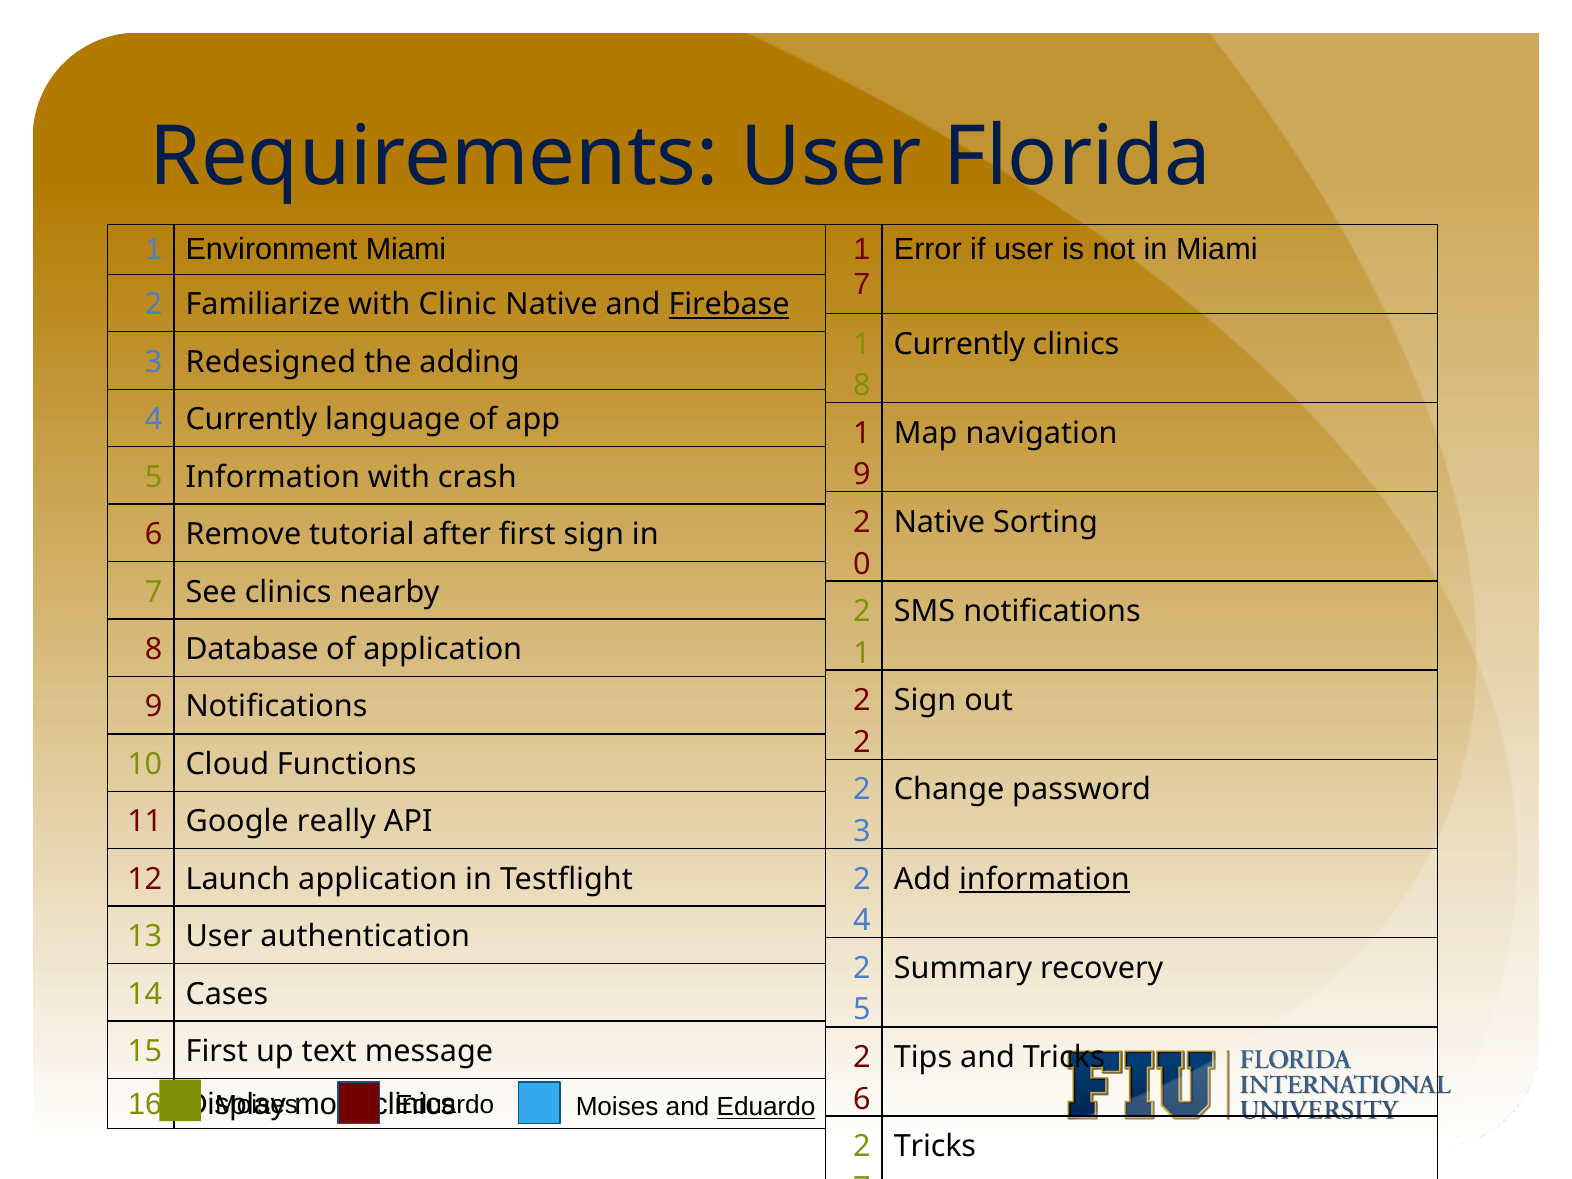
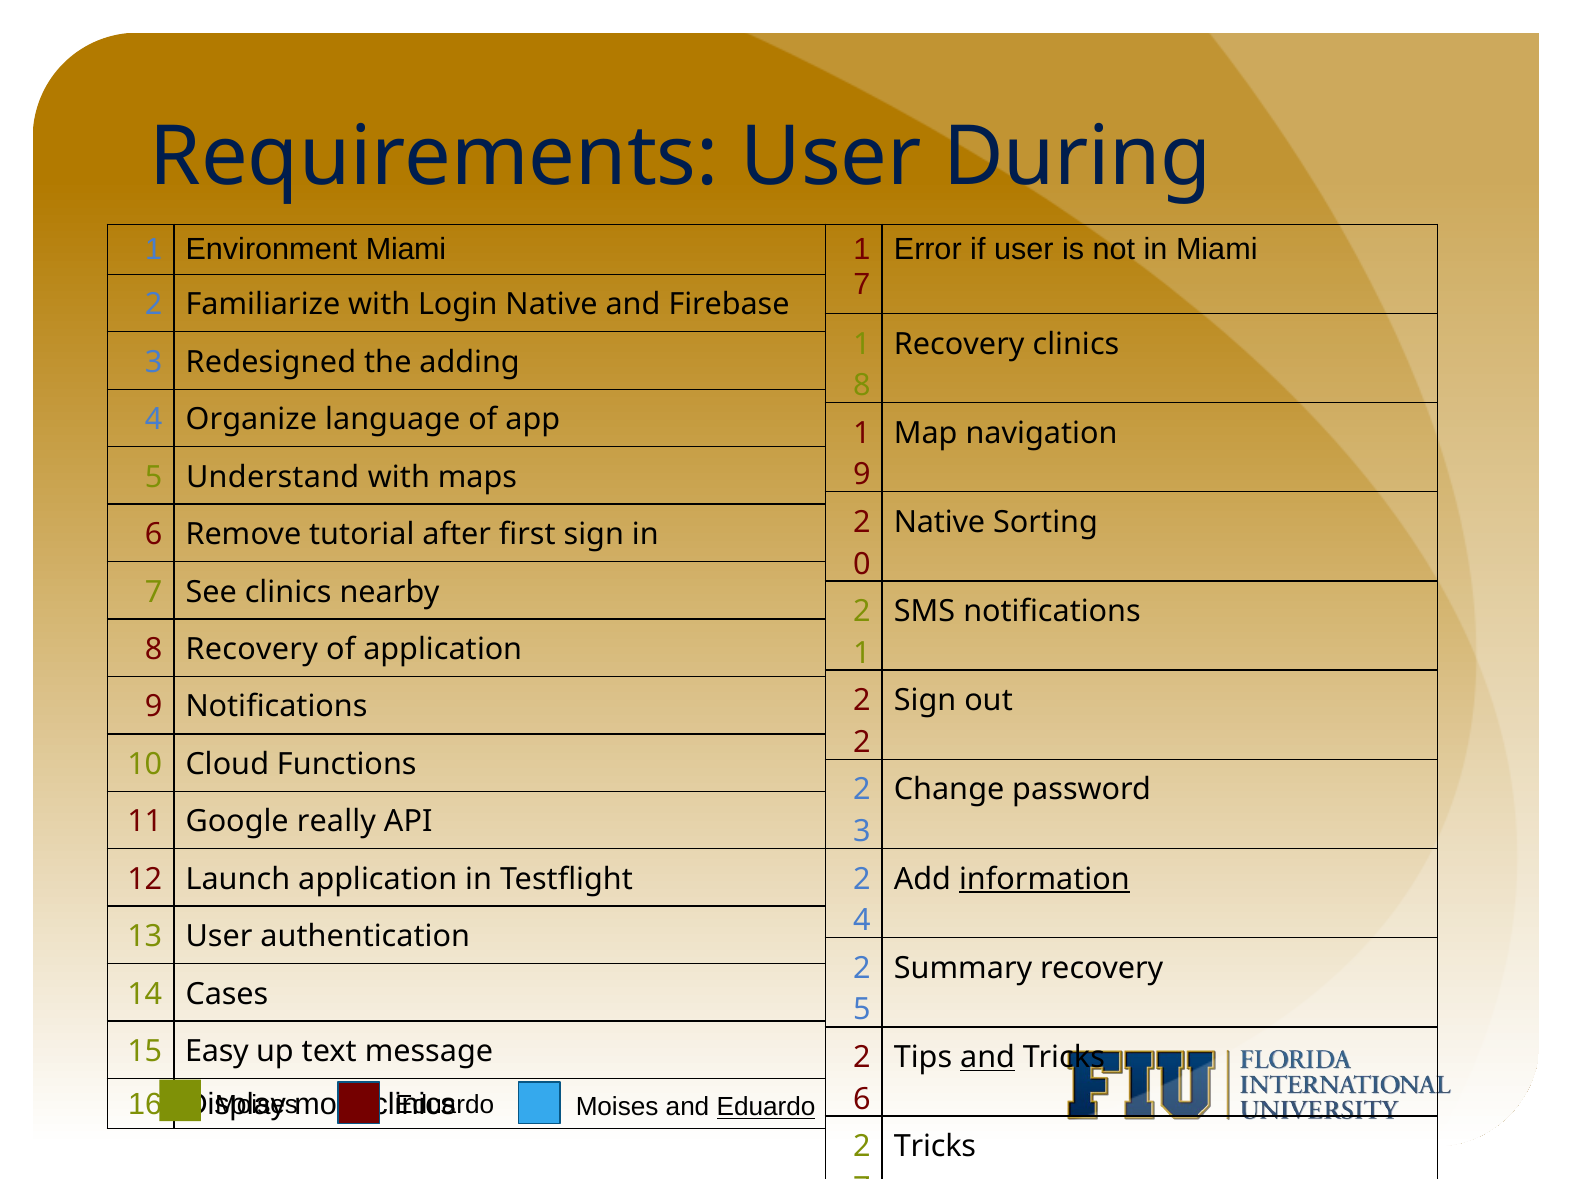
Florida: Florida -> During (1078, 157)
Clinic: Clinic -> Login (458, 305)
Firebase underline: present -> none (729, 305)
Currently: Currently -> Recovery (959, 344)
4 Currently: Currently -> Organize (251, 420)
5 Information: Information -> Understand (273, 477)
crash: crash -> maps (477, 477)
Database: Database -> Recovery (252, 649)
15 First: First -> Easy (217, 1052)
and underline: none -> present (988, 1057)
